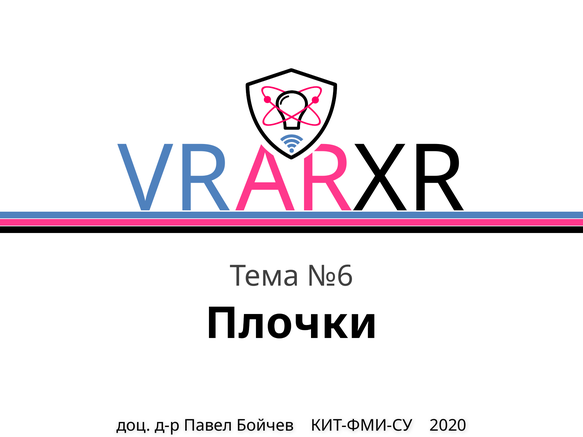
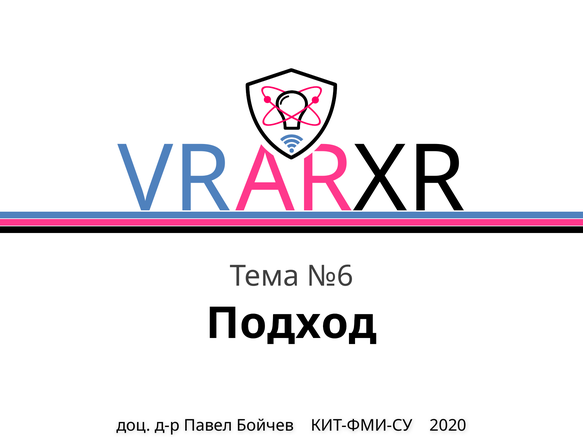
Плочки: Плочки -> Подход (291, 324)
